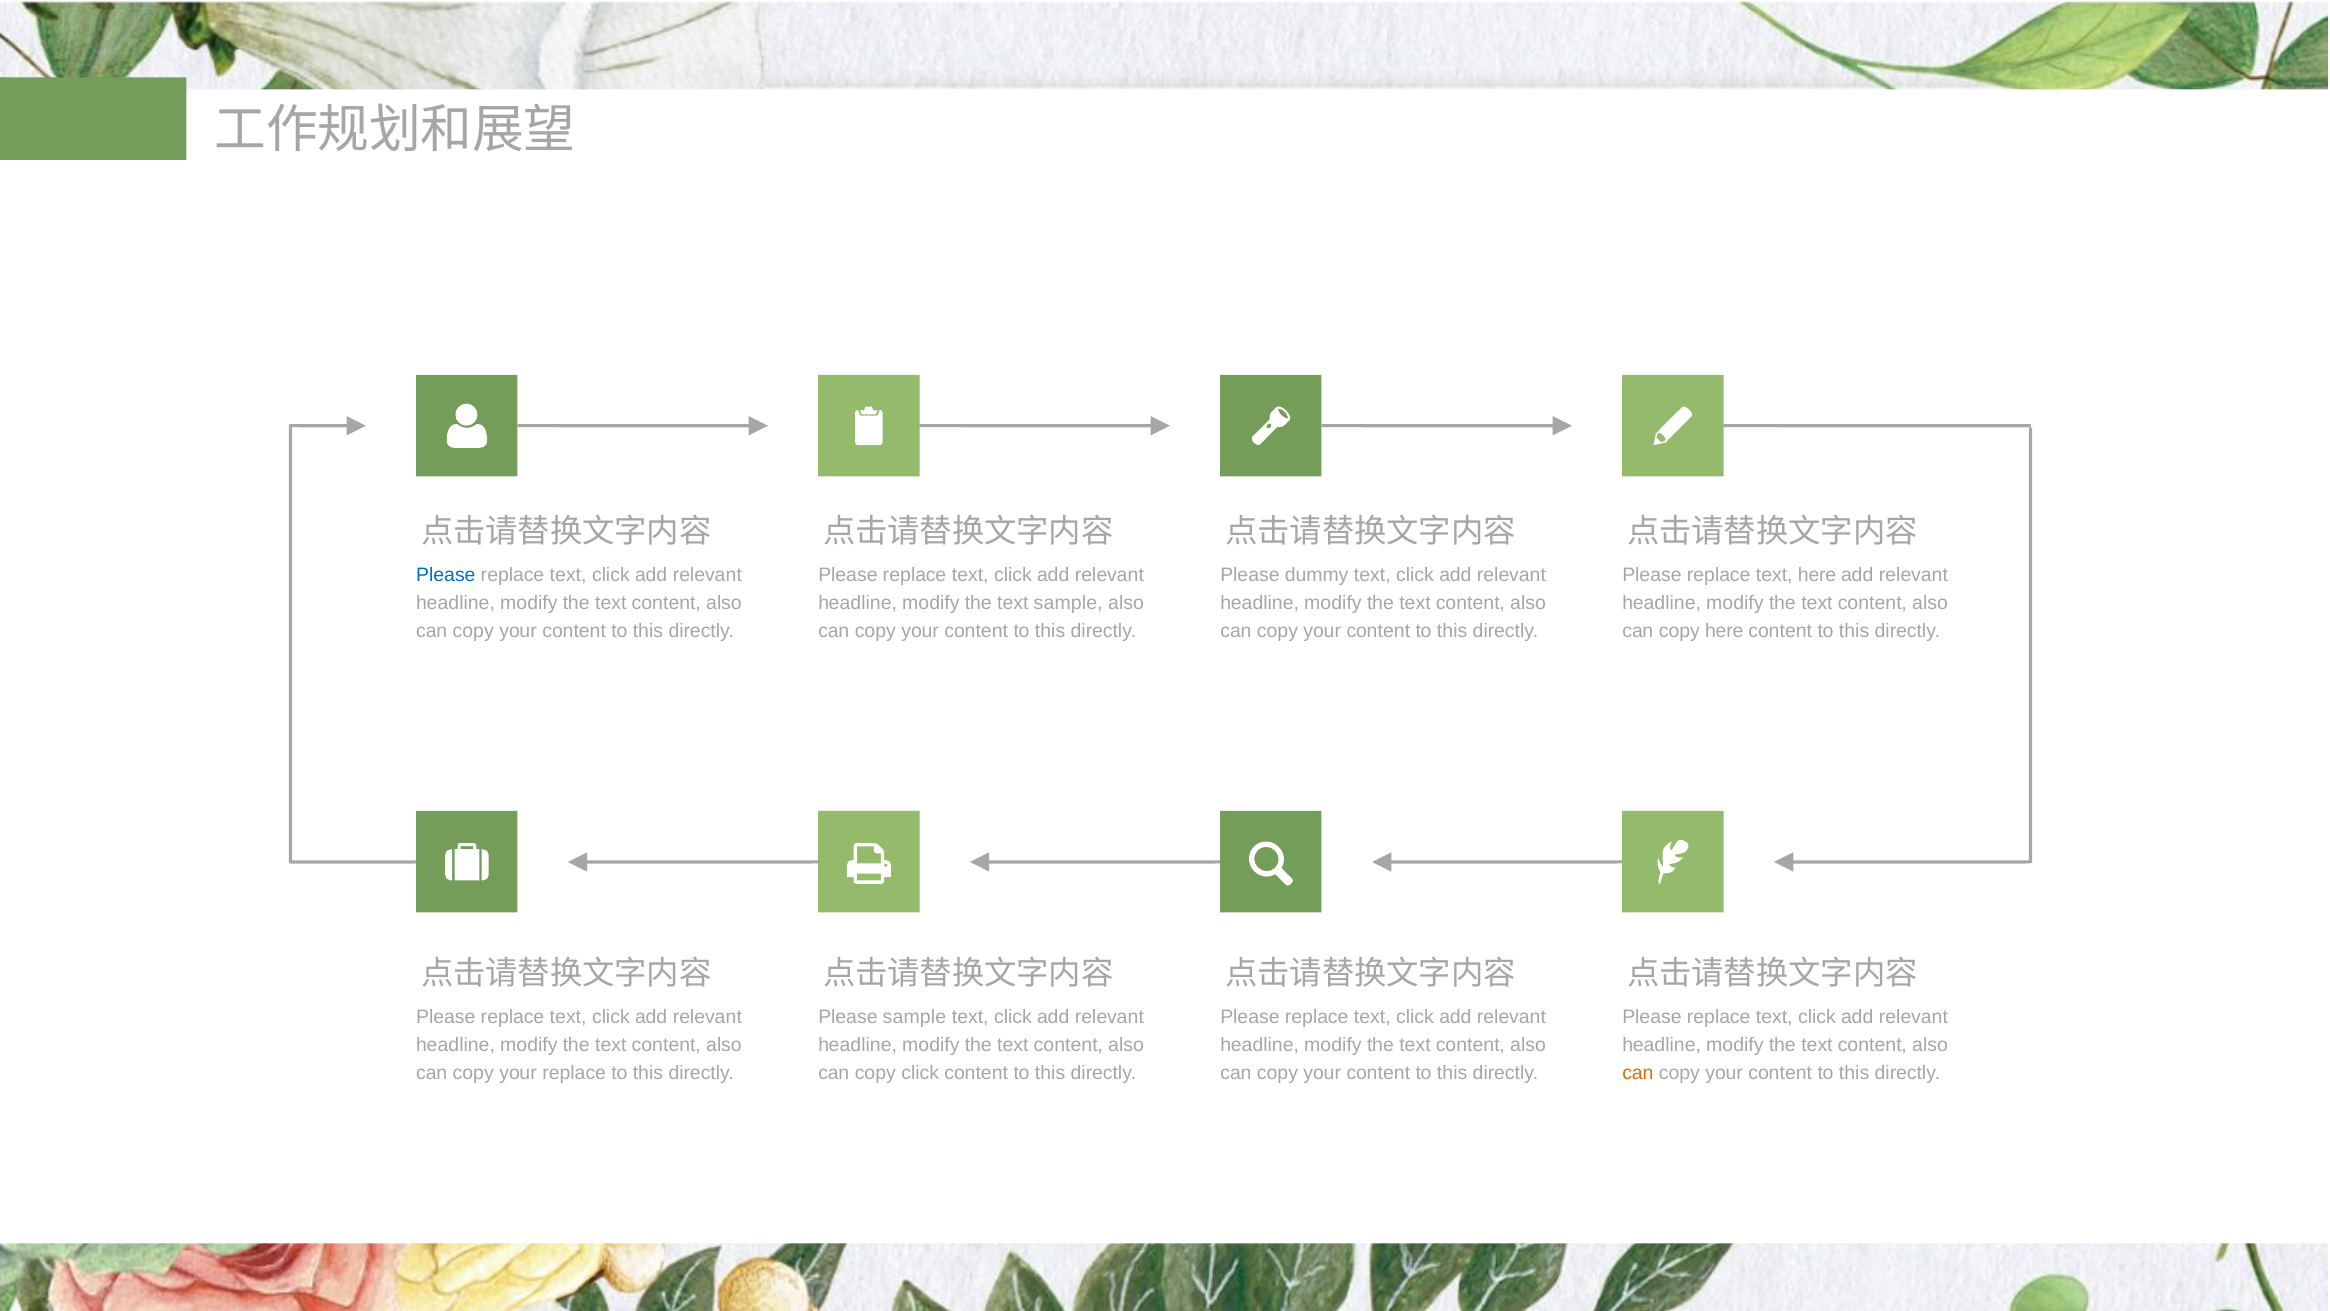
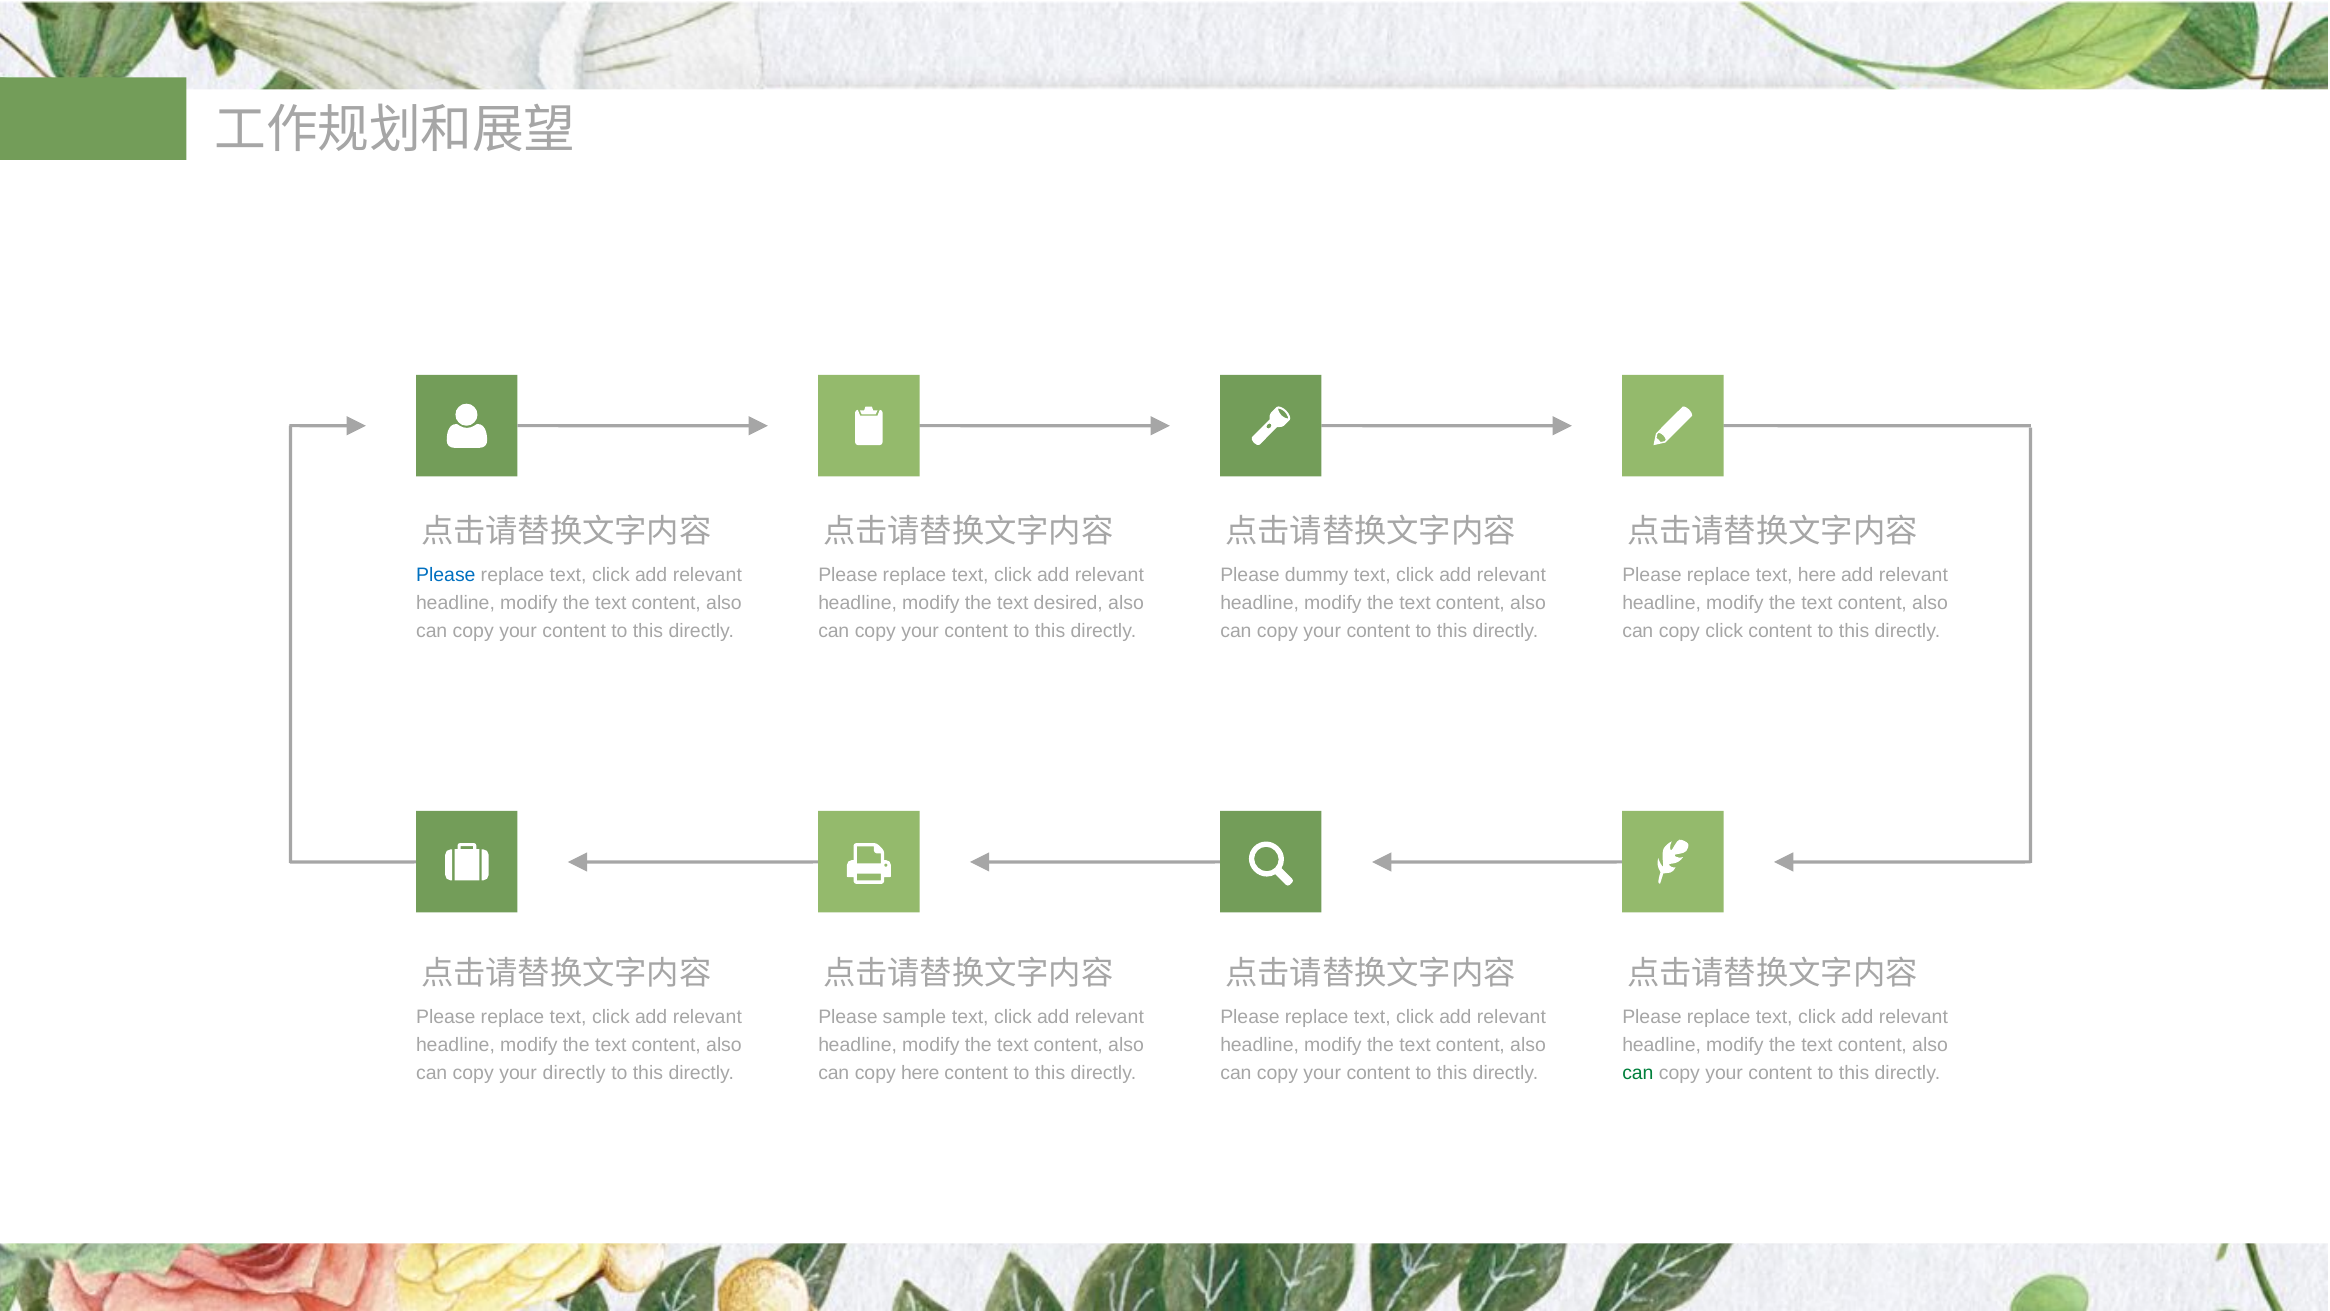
text sample: sample -> desired (1068, 603)
copy here: here -> click (1724, 631)
your replace: replace -> directly (574, 1073)
copy click: click -> here (920, 1073)
can colour: orange -> green (1638, 1073)
